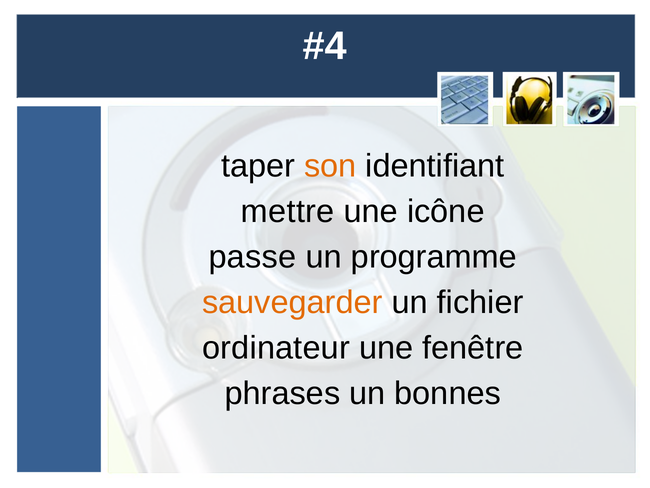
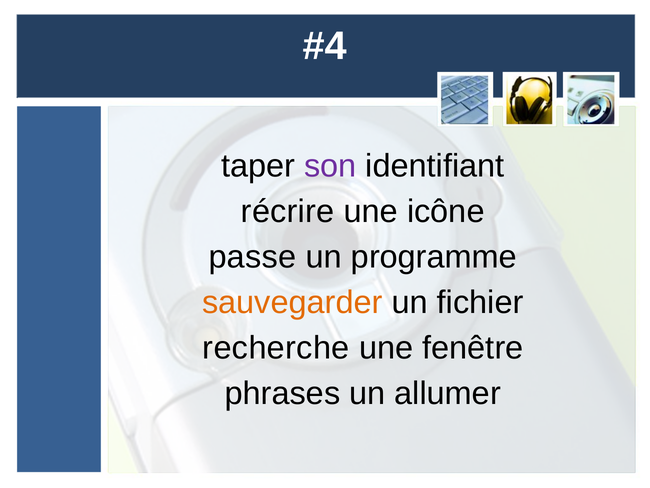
son colour: orange -> purple (330, 166)
mettre: mettre -> récrire (288, 211)
ordinateur: ordinateur -> recherche (276, 348)
bonnes: bonnes -> allumer (448, 393)
